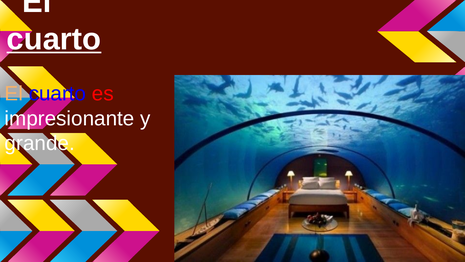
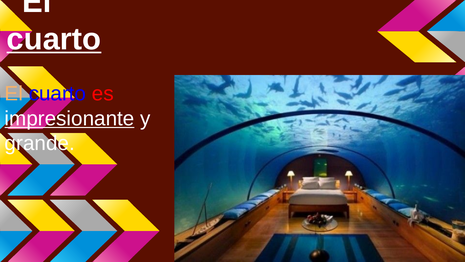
impresionante underline: none -> present (70, 118)
